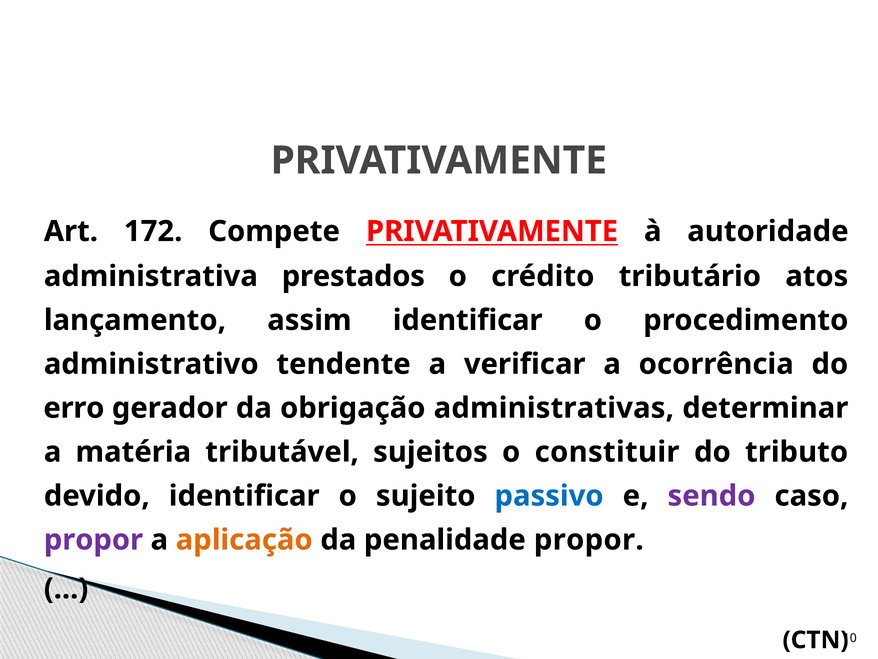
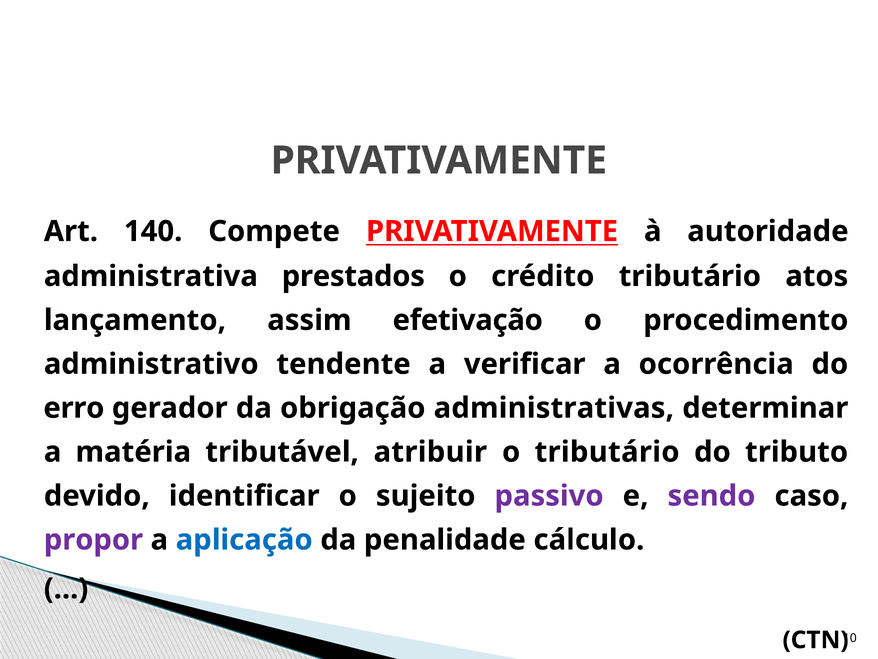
172: 172 -> 140 (153, 231)
assim identificar: identificar -> efetivação (468, 320)
sujeitos: sujeitos -> atribuir (430, 452)
o constituir: constituir -> tributário (607, 452)
passivo colour: blue -> purple (549, 496)
aplicação colour: orange -> blue (244, 539)
penalidade propor: propor -> cálculo (589, 539)
